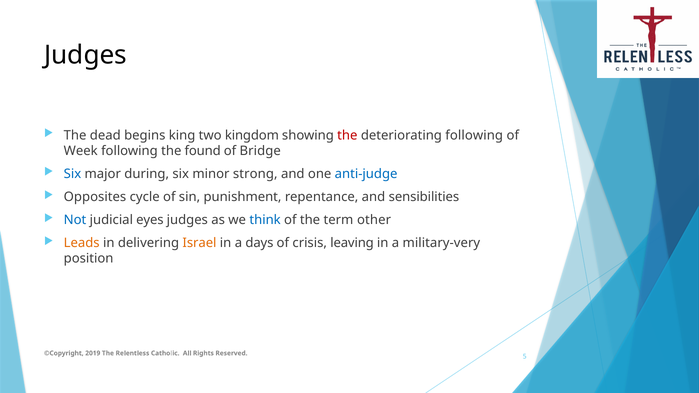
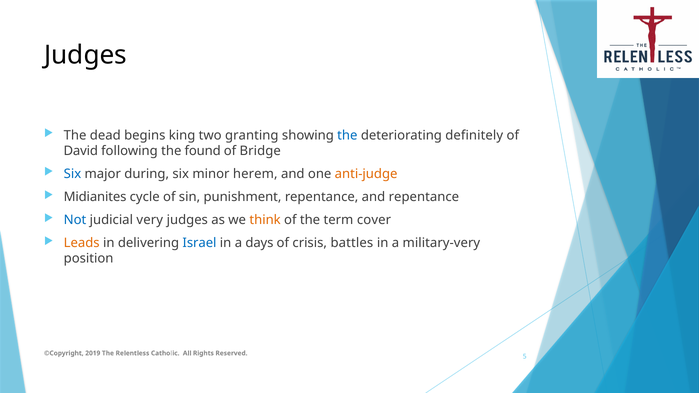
kingdom: kingdom -> granting (252, 135)
the colour: red -> blue (347, 135)
deteriorating following: following -> definitely (474, 135)
Week: Week -> David (81, 151)
strong: strong -> herem (255, 174)
anti-judge colour: blue -> orange (366, 174)
Opposites: Opposites -> Midianites (95, 197)
and sensibilities: sensibilities -> repentance (424, 197)
eyes: eyes -> very (150, 220)
think colour: blue -> orange (265, 220)
other: other -> cover (374, 220)
Israel colour: orange -> blue (199, 243)
leaving: leaving -> battles (352, 243)
